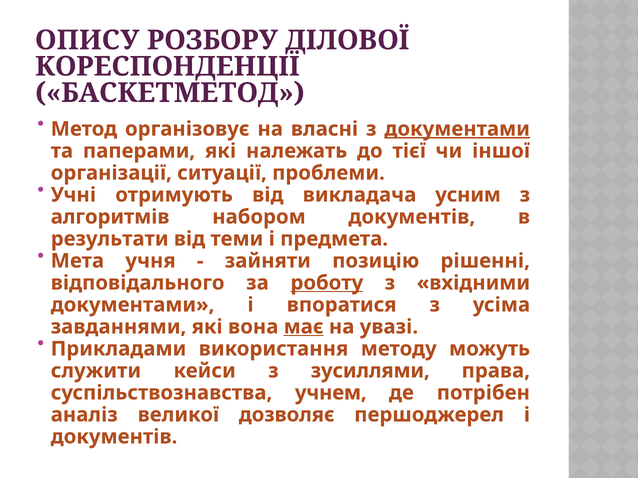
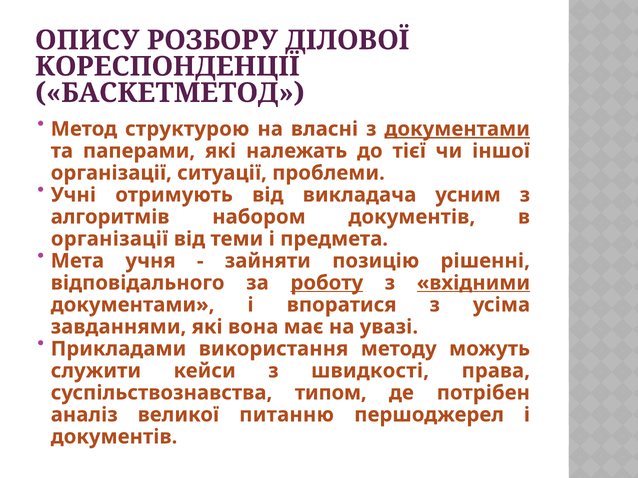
організовує: організовує -> структурою (187, 129)
результати: результати -> організації (110, 239)
вхідними underline: none -> present (473, 283)
має underline: present -> none (304, 327)
зусиллями: зусиллями -> швидкості (370, 371)
учнем: учнем -> типом (331, 393)
дозволяє: дозволяє -> питанню (287, 415)
